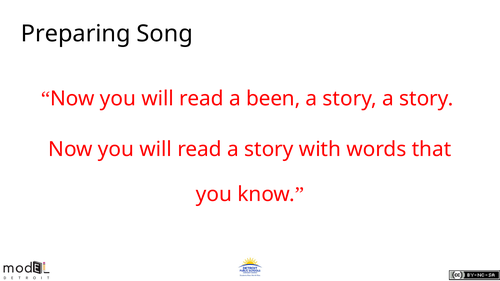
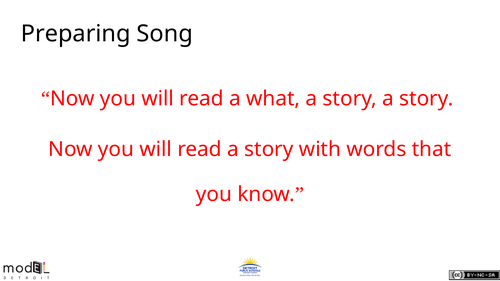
been: been -> what (273, 99)
